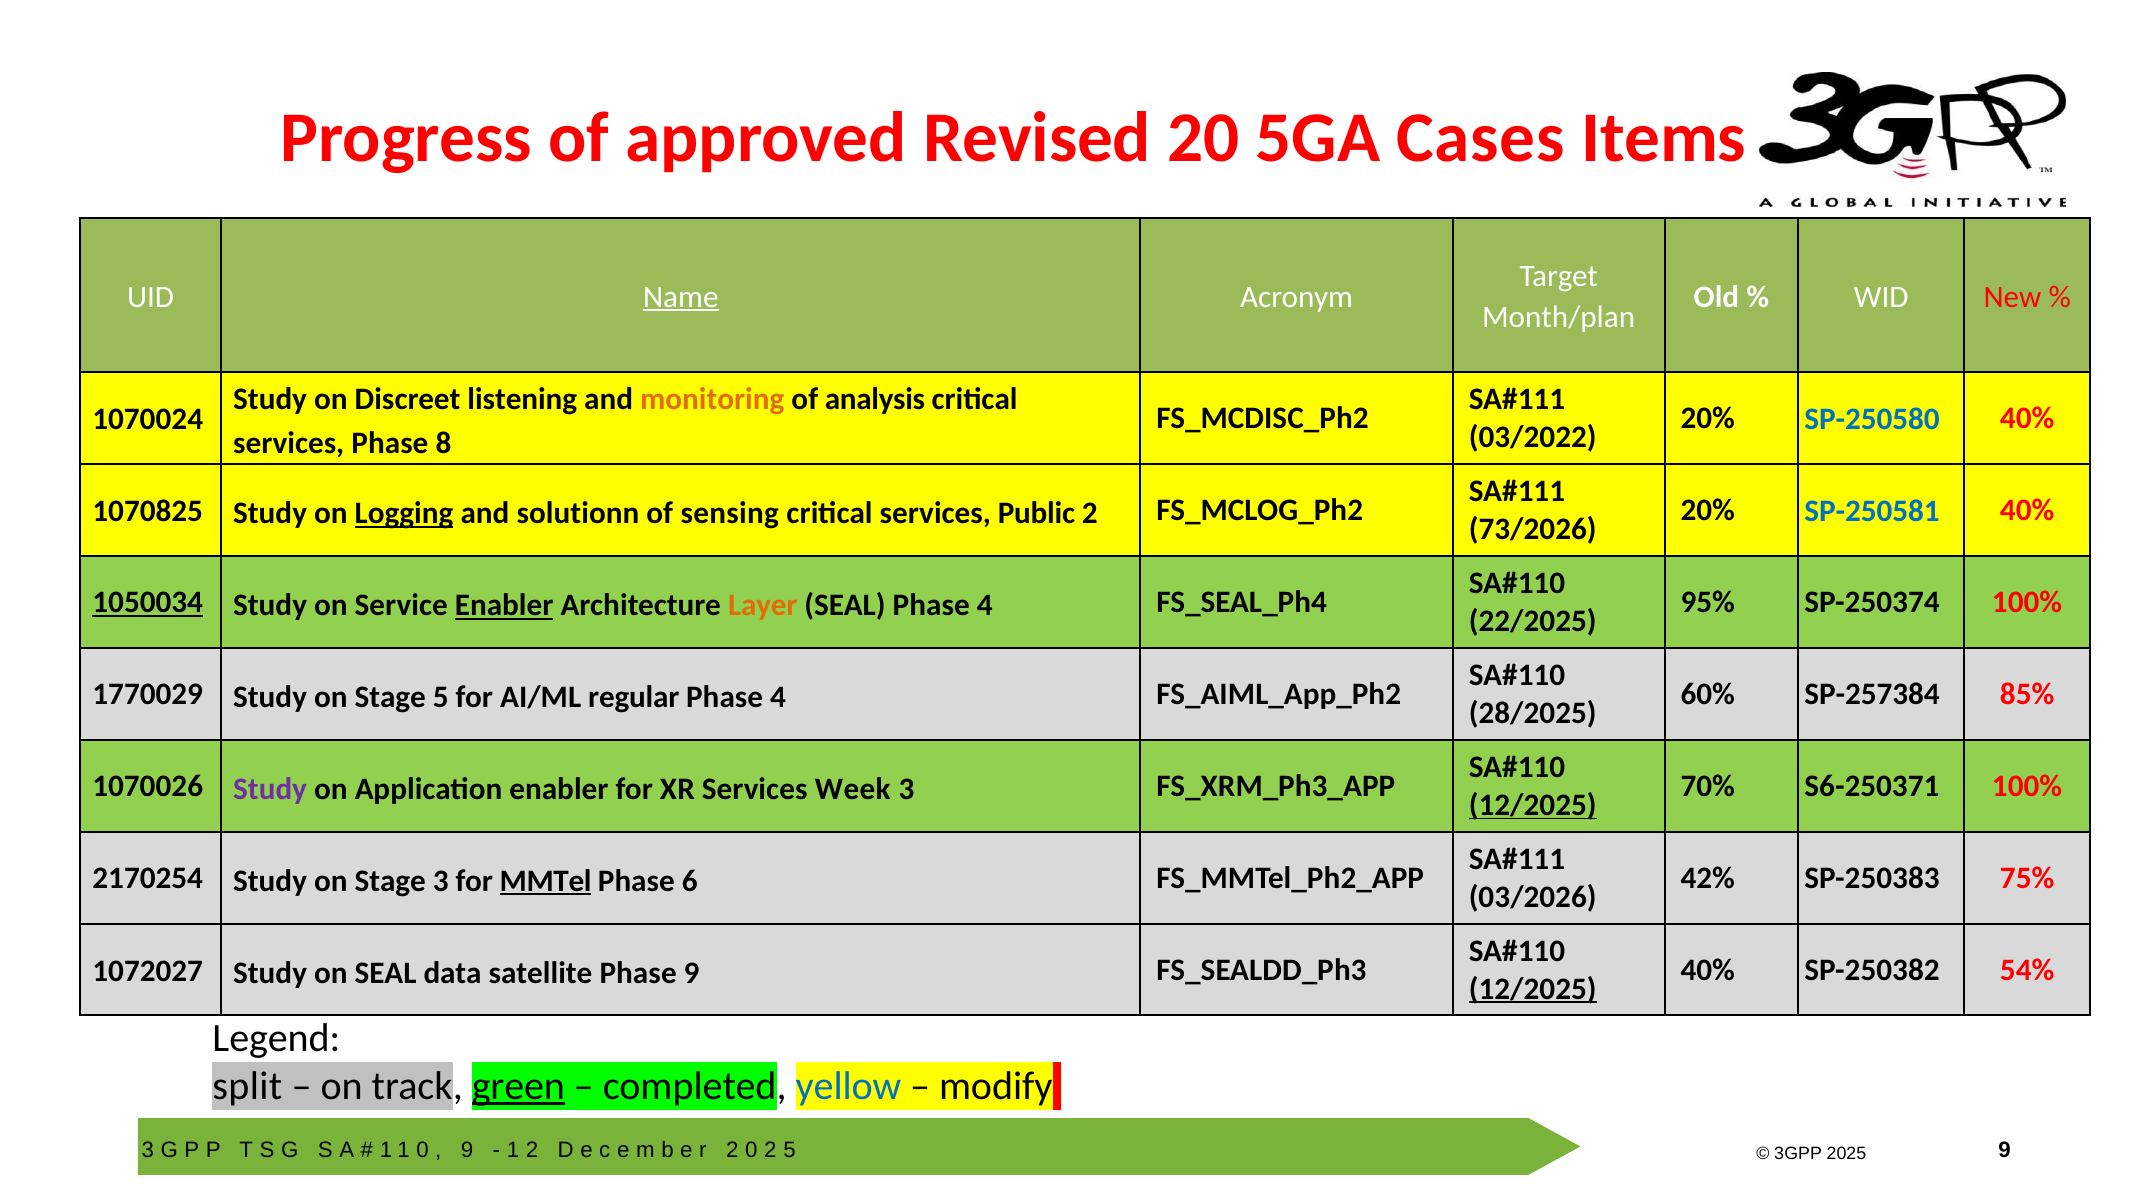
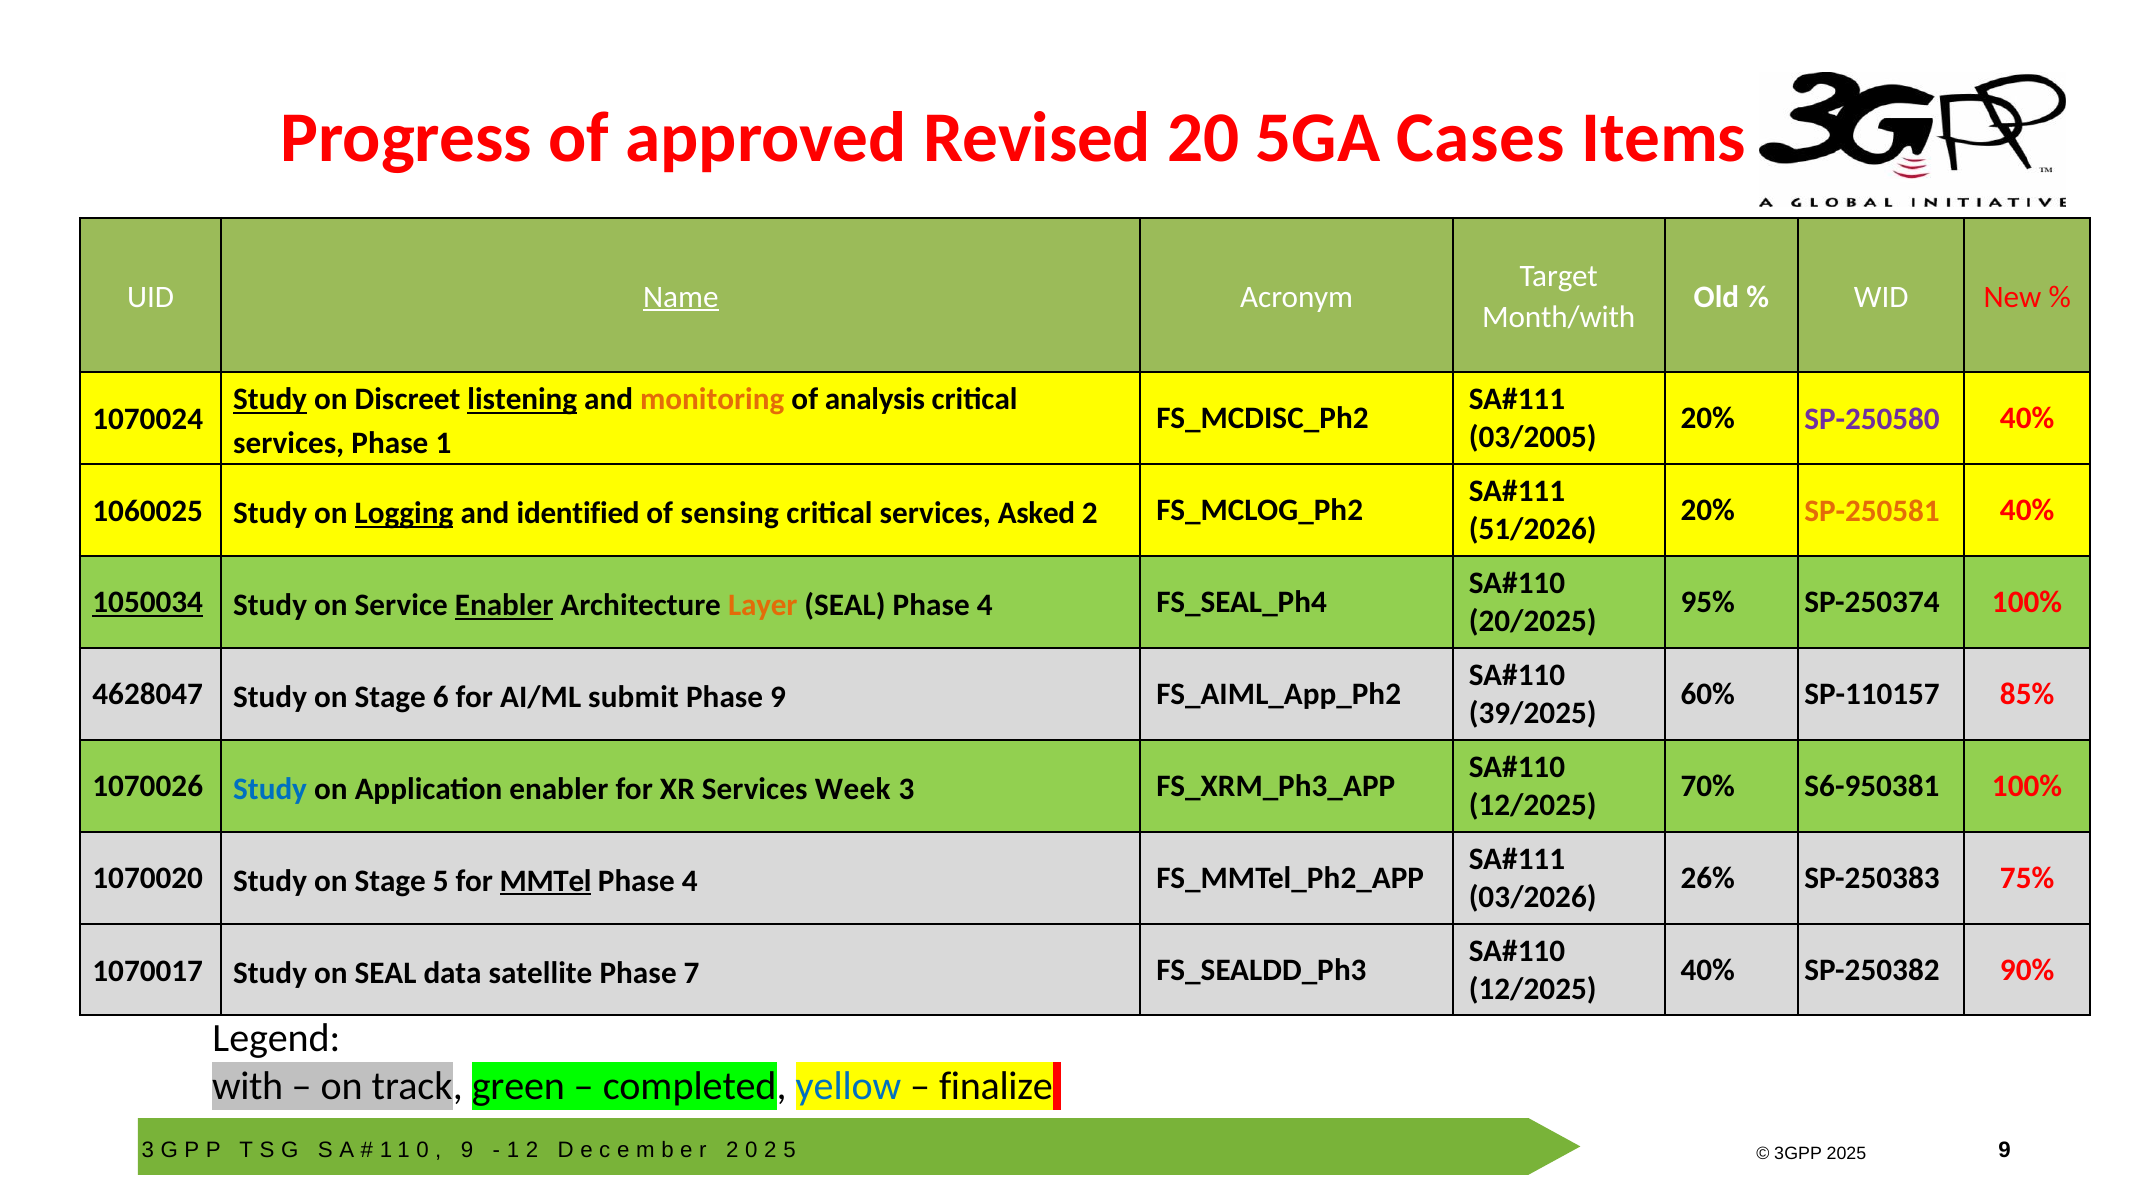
Month/plan: Month/plan -> Month/with (1559, 317)
Study underline: none -> present (270, 399)
listening underline: none -> present (522, 399)
SP-250580 colour: blue -> purple (1872, 420)
03/2022: 03/2022 -> 03/2005 (1533, 437)
Phase 8: 8 -> 1 (443, 443)
SP-250581 colour: blue -> orange (1872, 511)
1070825: 1070825 -> 1060025 (148, 511)
solutionn: solutionn -> identified (578, 513)
Public: Public -> Asked (1037, 513)
73/2026: 73/2026 -> 51/2026 (1533, 529)
22/2025: 22/2025 -> 20/2025 (1533, 621)
1770029: 1770029 -> 4628047 (148, 694)
Stage 5: 5 -> 6 (441, 697)
regular: regular -> submit (634, 697)
4: 4 -> 9 (778, 697)
SP-257384: SP-257384 -> SP-110157 (1872, 694)
28/2025: 28/2025 -> 39/2025 (1533, 713)
Study colour: purple -> blue (270, 789)
S6-250371: S6-250371 -> S6-950381 (1872, 786)
12/2025 underline: present -> none (1533, 805)
2170254: 2170254 -> 1070020 (148, 878)
Stage 3: 3 -> 5 (441, 881)
6: 6 -> 4 (690, 881)
42%: 42% -> 26% (1708, 878)
54%: 54% -> 90% (2027, 970)
1072027: 1072027 -> 1070017 (148, 971)
Phase 9: 9 -> 7 (692, 972)
12/2025 underline: present -> none (1533, 989)
split: split -> with (248, 1086)
green underline: present -> none (518, 1086)
modify: modify -> finalize (996, 1086)
